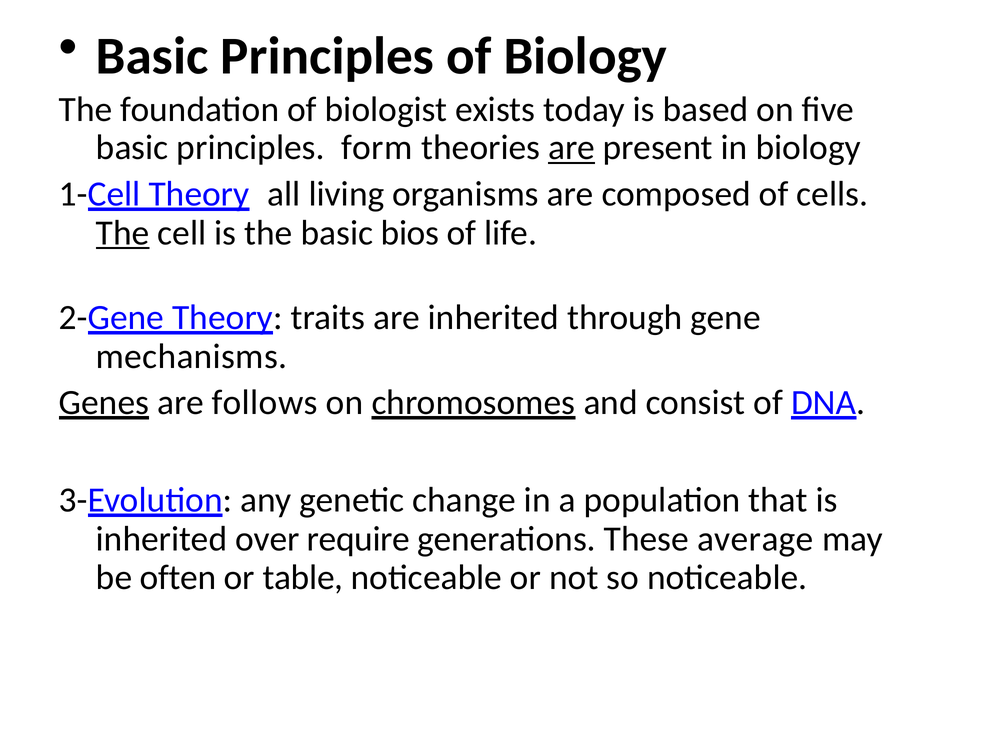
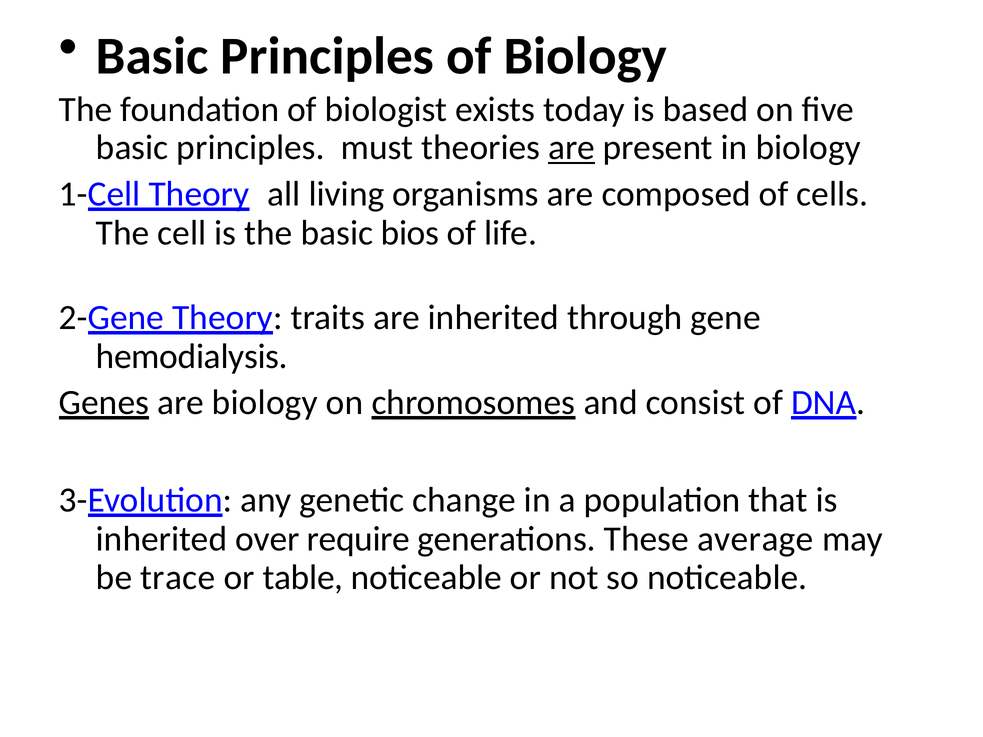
form: form -> must (377, 148)
The underline: present -> none (123, 233)
mechanisms: mechanisms -> hemodialysis (192, 357)
are follows: follows -> biology (265, 403)
often: often -> trace (178, 578)
